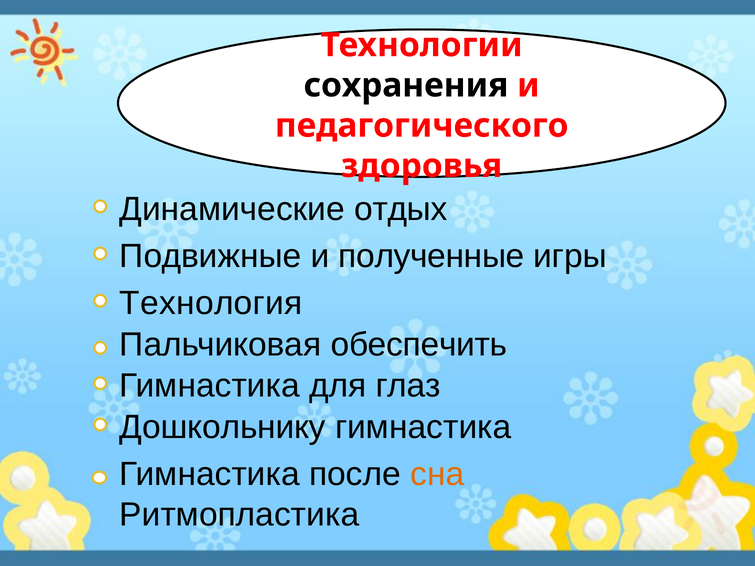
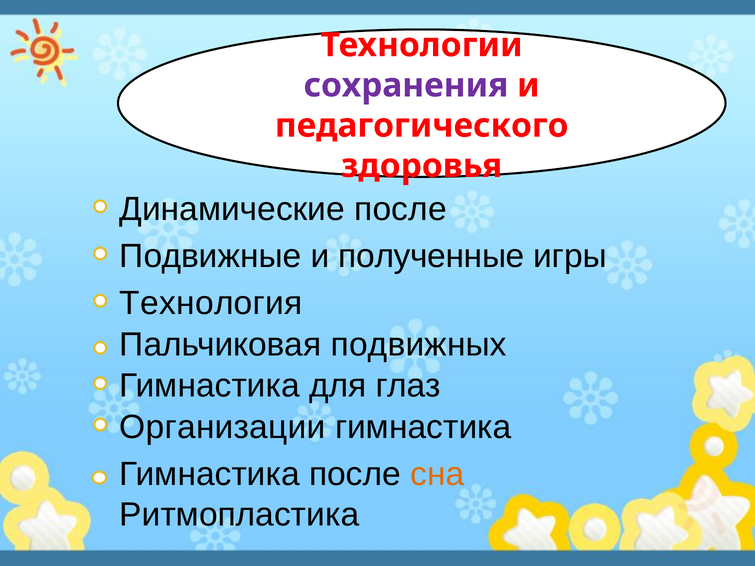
сохранения colour: black -> purple (406, 85)
Динамические отдых: отдых -> после (401, 209)
обеспечить: обеспечить -> подвижных (419, 345)
Дошкольнику: Дошкольнику -> Организации (222, 427)
